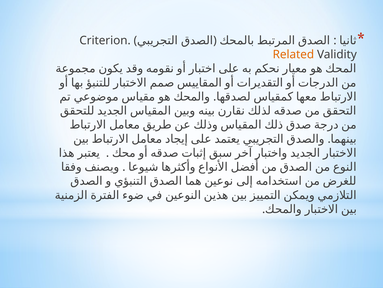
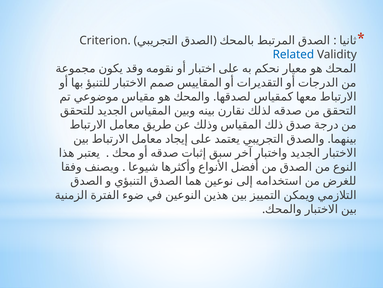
Related colour: orange -> blue (293, 54)
